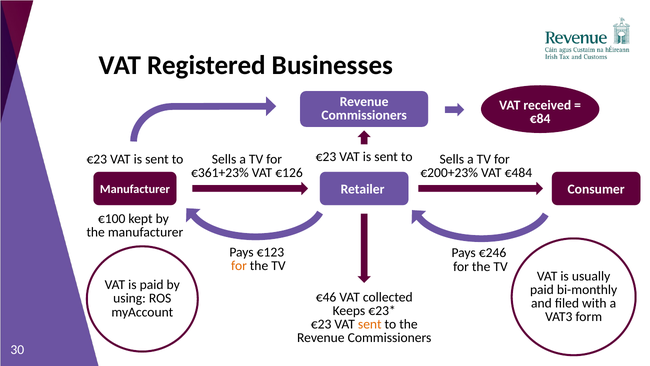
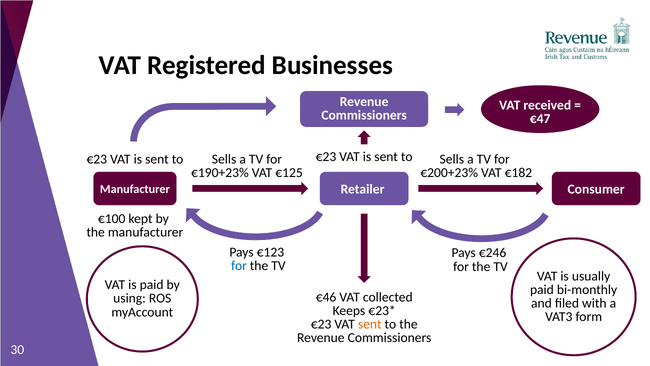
€84: €84 -> €47 (540, 119)
€361+23%: €361+23% -> €190+23% (220, 173)
€126: €126 -> €125 (289, 173)
€484: €484 -> €182 (518, 173)
for colour: orange -> blue (239, 265)
